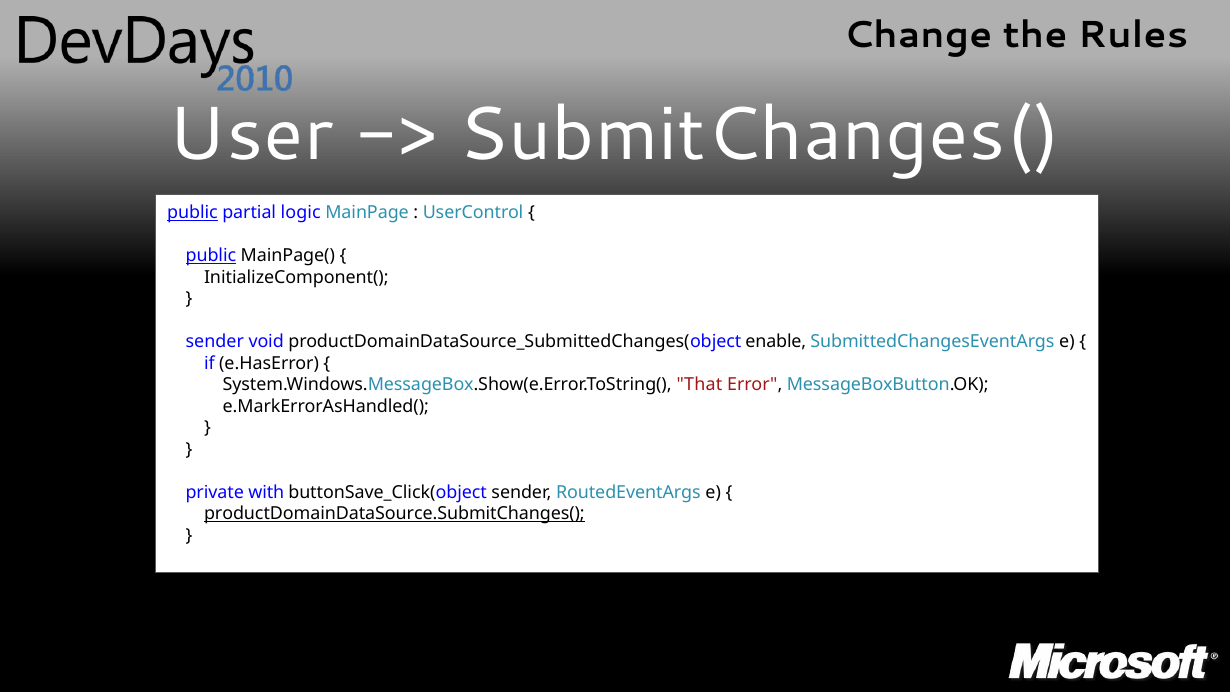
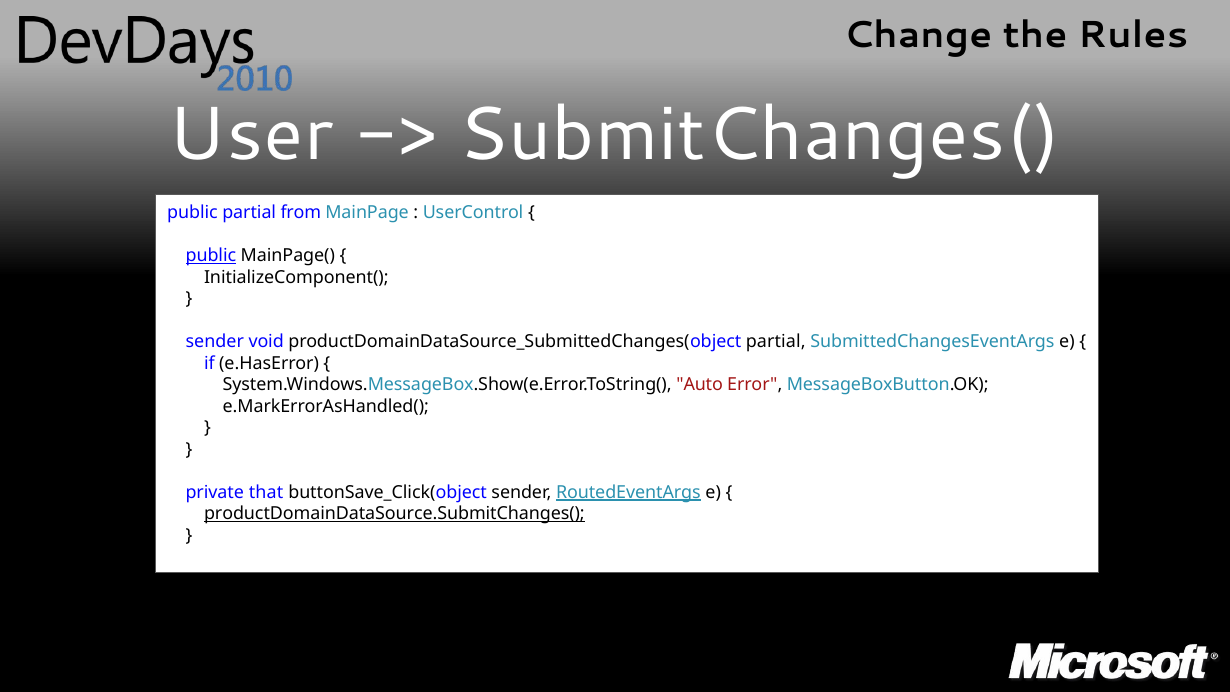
public underline: present -> none (192, 213)
logic: logic -> from (301, 213)
productDomainDataSource_SubmittedChanges(object enable: enable -> partial (776, 342)
That: That -> Auto (700, 385)
with: with -> that (266, 492)
RoutedEventArgs underline: none -> present (628, 492)
